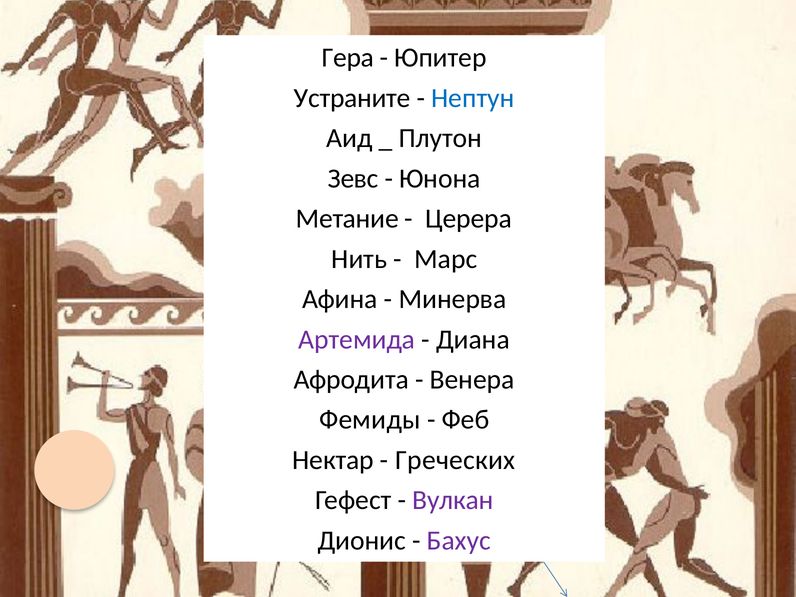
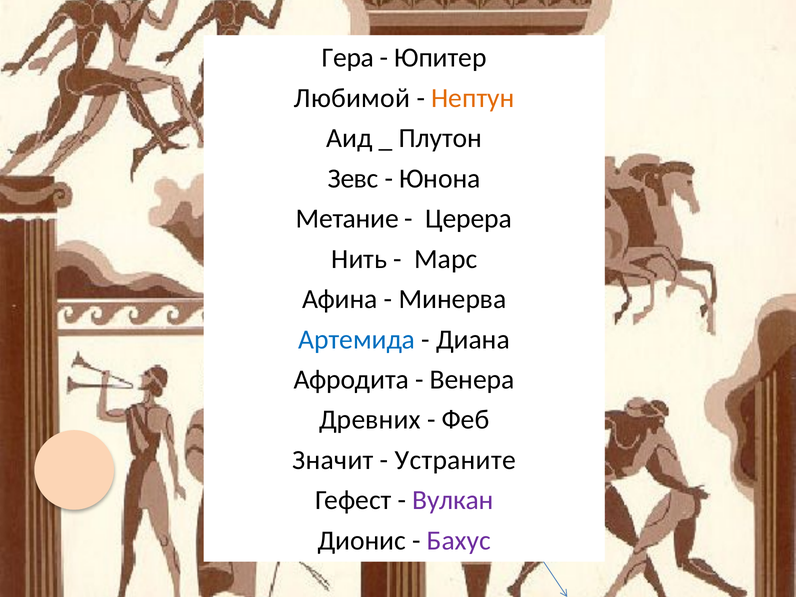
Устраните: Устраните -> Любимой (352, 98)
Нептун colour: blue -> orange (473, 98)
Артемида colour: purple -> blue (357, 339)
Фемиды: Фемиды -> Древних (370, 420)
Нектар: Нектар -> Значит (333, 460)
Греческих: Греческих -> Устраните (455, 460)
